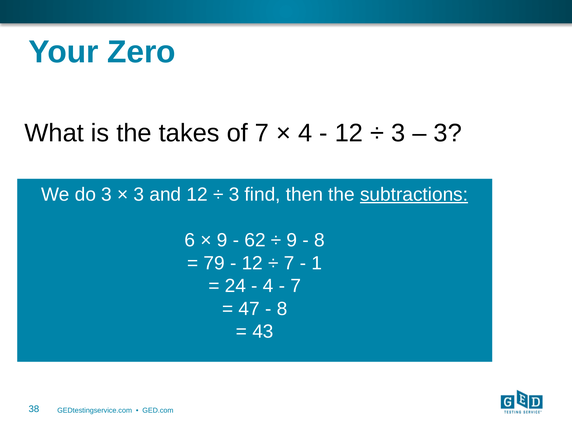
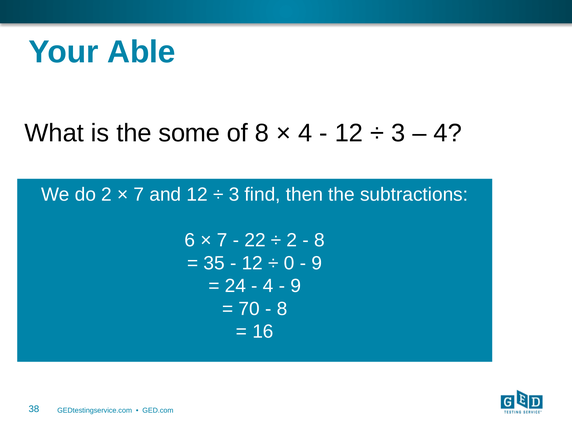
Zero: Zero -> Able (141, 52)
takes: takes -> some (189, 133)
of 7: 7 -> 8 (262, 133)
3: 3 -> 4 (448, 133)
do 3: 3 -> 2 (106, 194)
3: 3 -> 7 (139, 194)
subtractions underline: present -> none (414, 194)
9: 9 -> 7 (222, 240)
62: 62 -> 22 (255, 240)
9: 9 -> 2 (292, 240)
79: 79 -> 35 (214, 263)
7: 7 -> 0 (289, 263)
1: 1 -> 9 (317, 263)
7: 7 -> 9 (296, 286)
47: 47 -> 70 (249, 309)
43: 43 -> 16 (263, 332)
